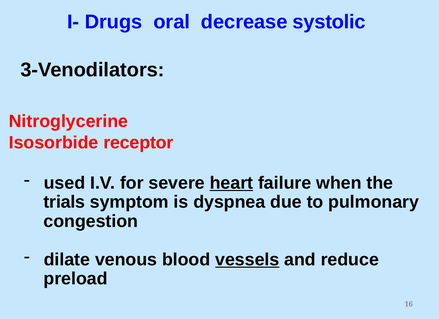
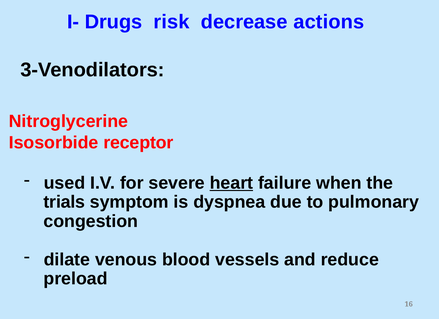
oral: oral -> risk (172, 22)
systolic: systolic -> actions (329, 22)
vessels underline: present -> none (247, 260)
